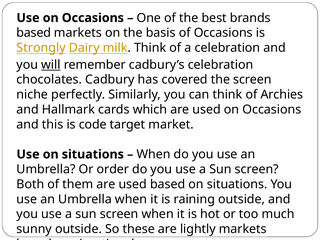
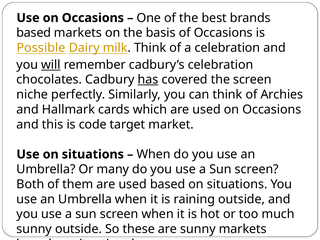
Strongly: Strongly -> Possible (41, 48)
has underline: none -> present (148, 80)
order: order -> many (113, 169)
are lightly: lightly -> sunny (198, 229)
